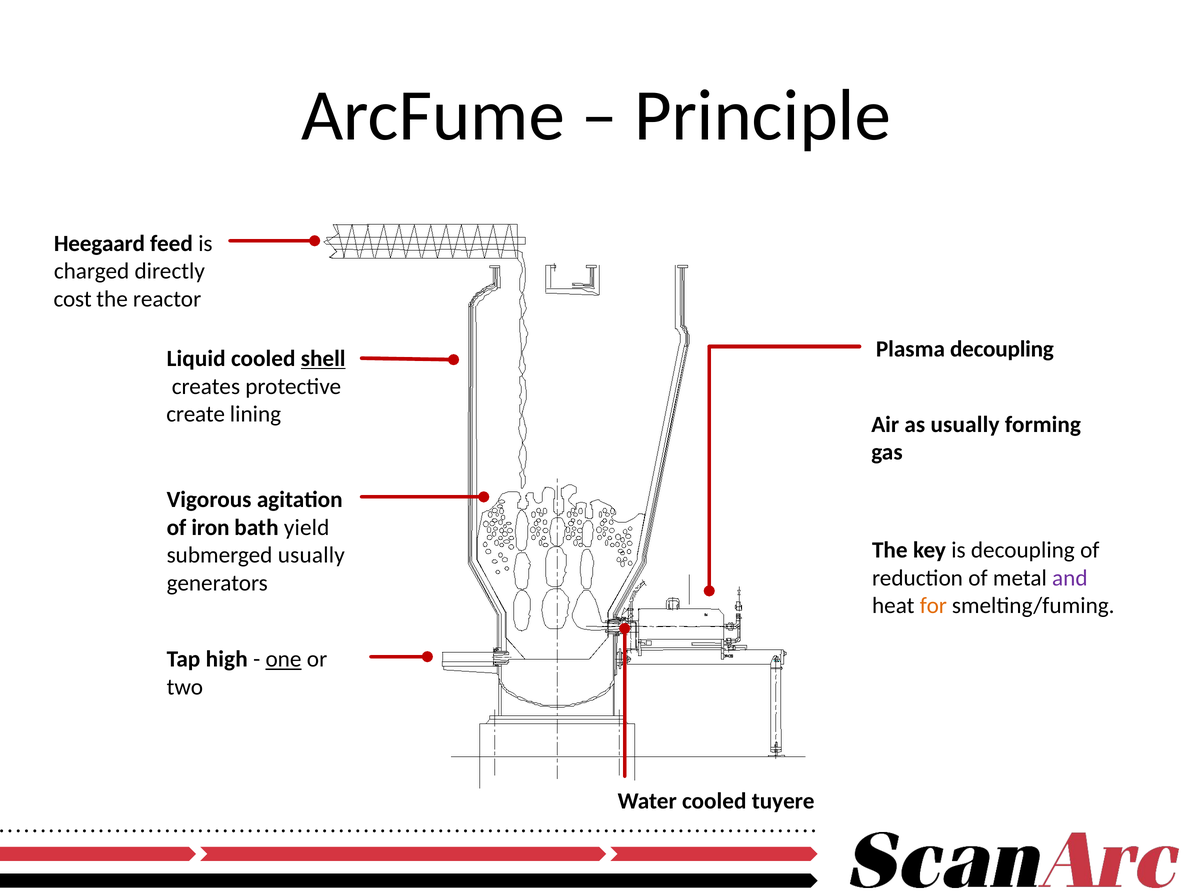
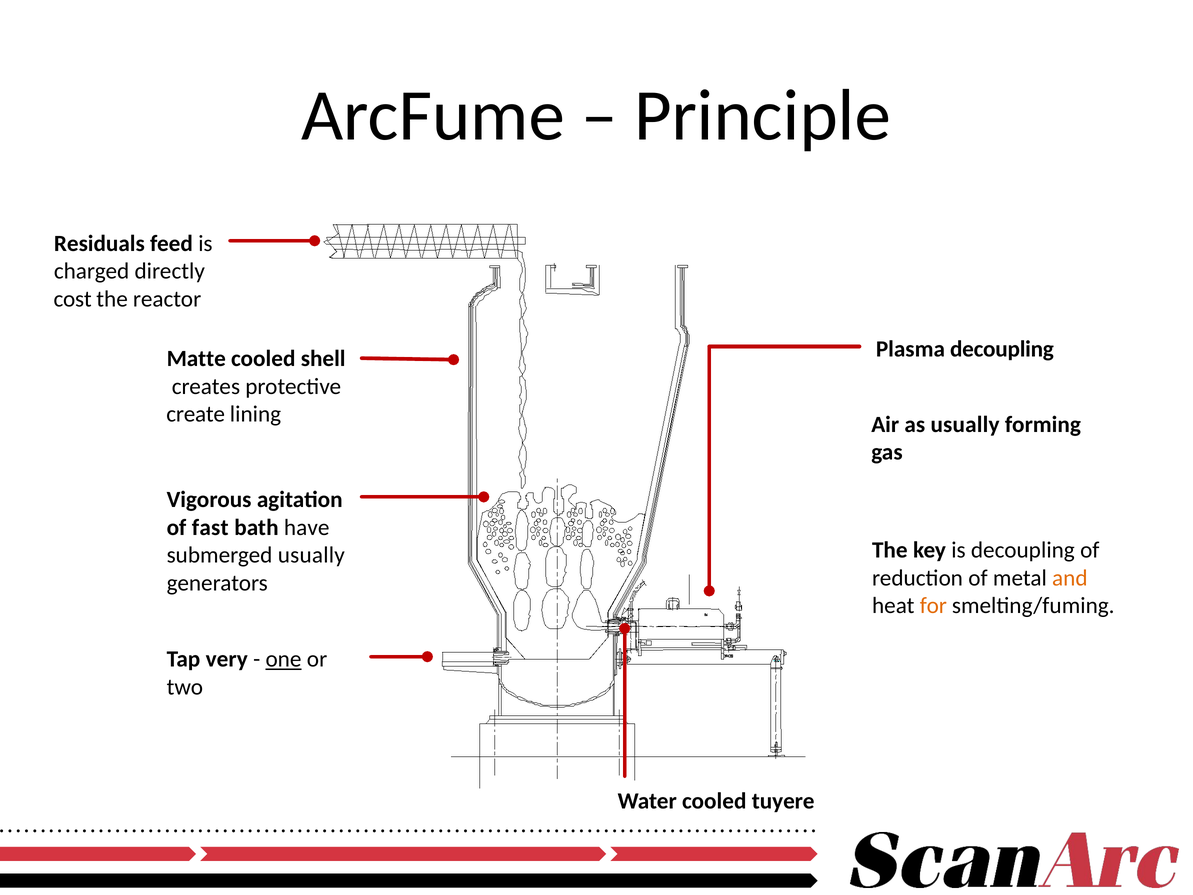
Heegaard: Heegaard -> Residuals (99, 243)
Liquid: Liquid -> Matte (196, 358)
shell underline: present -> none (323, 358)
iron: iron -> fast (210, 527)
yield: yield -> have (307, 527)
and colour: purple -> orange (1070, 578)
high: high -> very (227, 659)
